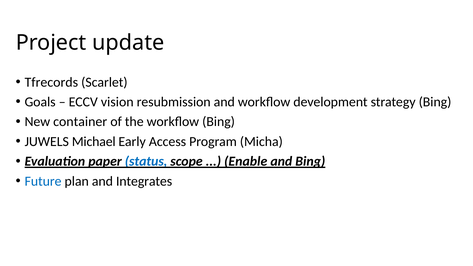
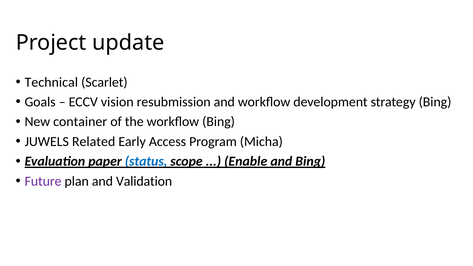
Tfrecords: Tfrecords -> Technical (51, 82)
Michael: Michael -> Related (94, 142)
Future colour: blue -> purple (43, 181)
Integrates: Integrates -> Validation (144, 181)
